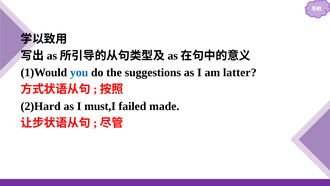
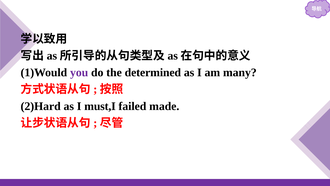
you colour: blue -> purple (79, 72)
suggestions: suggestions -> determined (153, 72)
latter: latter -> many (240, 72)
